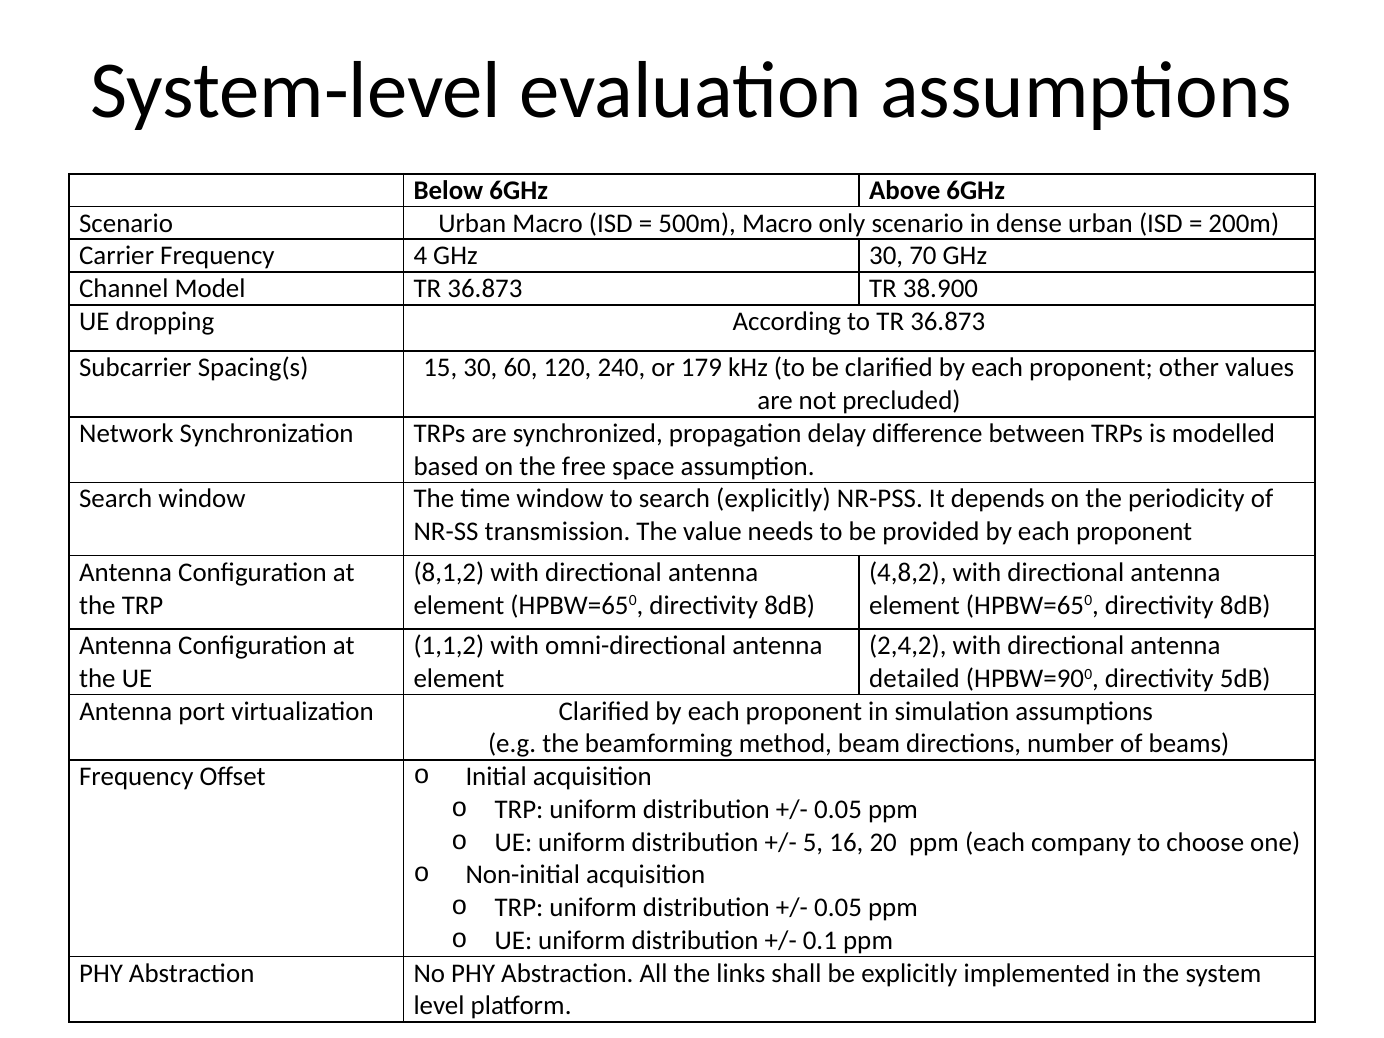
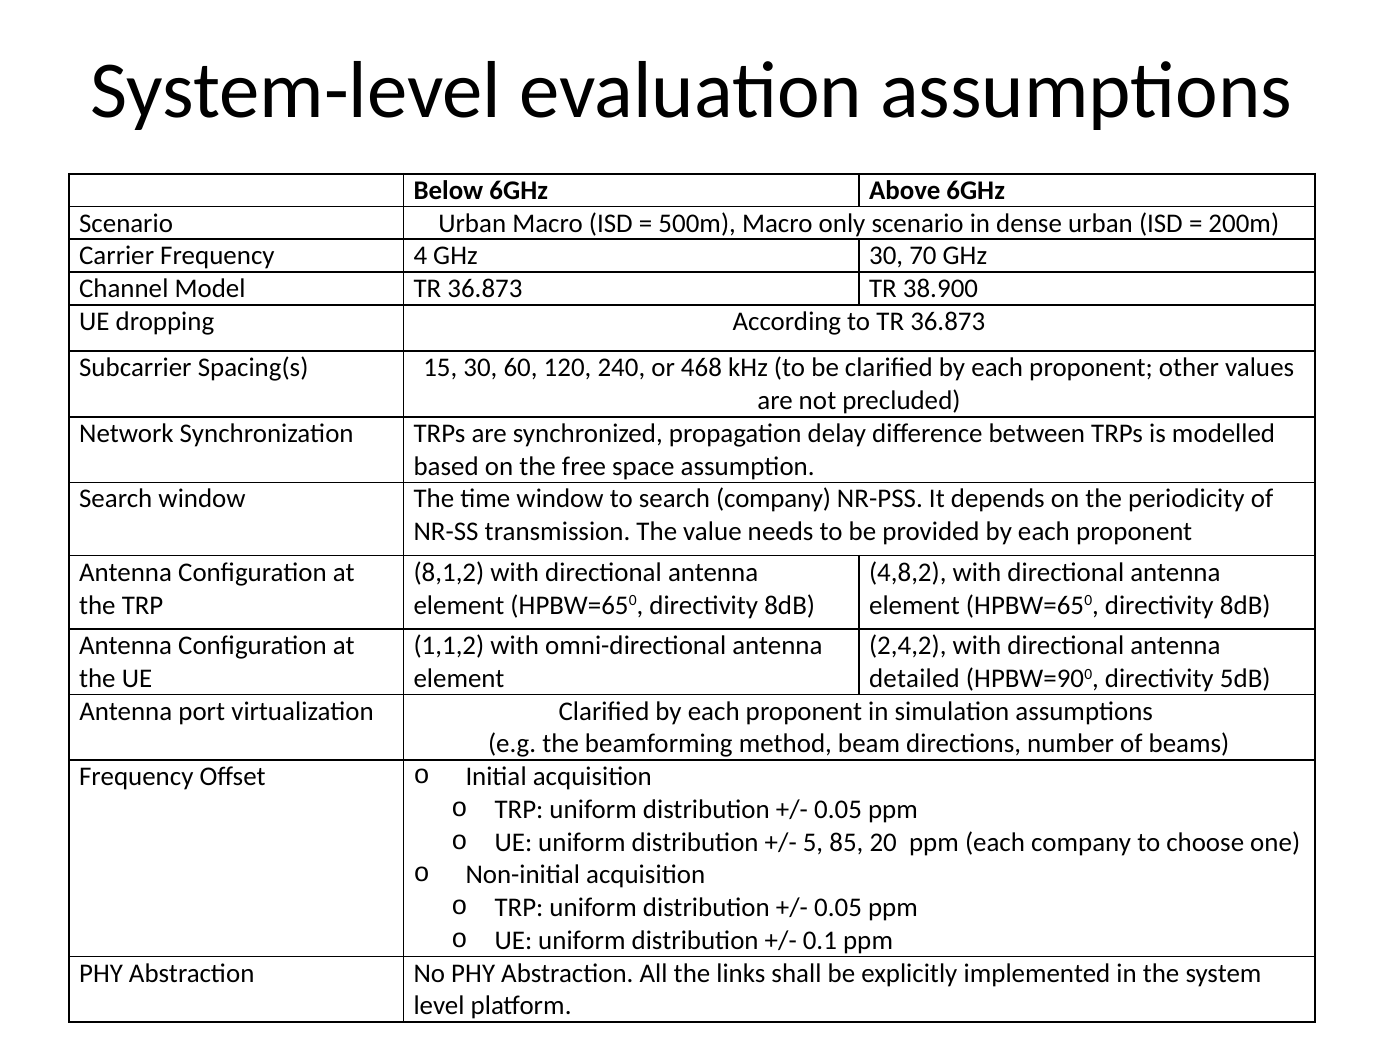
179: 179 -> 468 (701, 368)
search explicitly: explicitly -> company (774, 499)
16: 16 -> 85 (846, 842)
